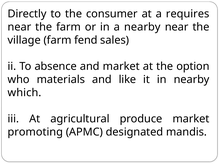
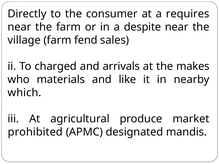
a nearby: nearby -> despite (142, 27)
absence: absence -> charged (56, 66)
and market: market -> arrivals (121, 66)
option: option -> makes (193, 66)
promoting: promoting -> prohibited (35, 132)
